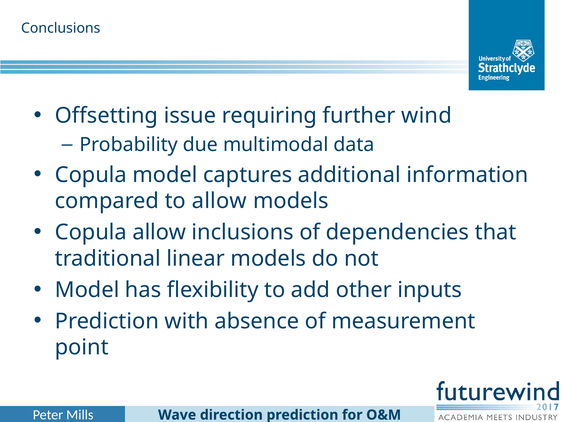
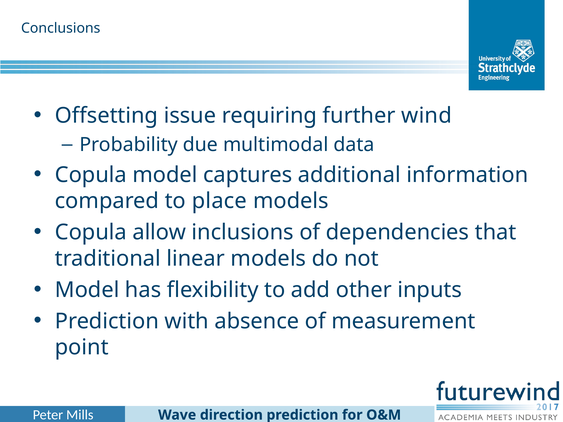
to allow: allow -> place (219, 201)
